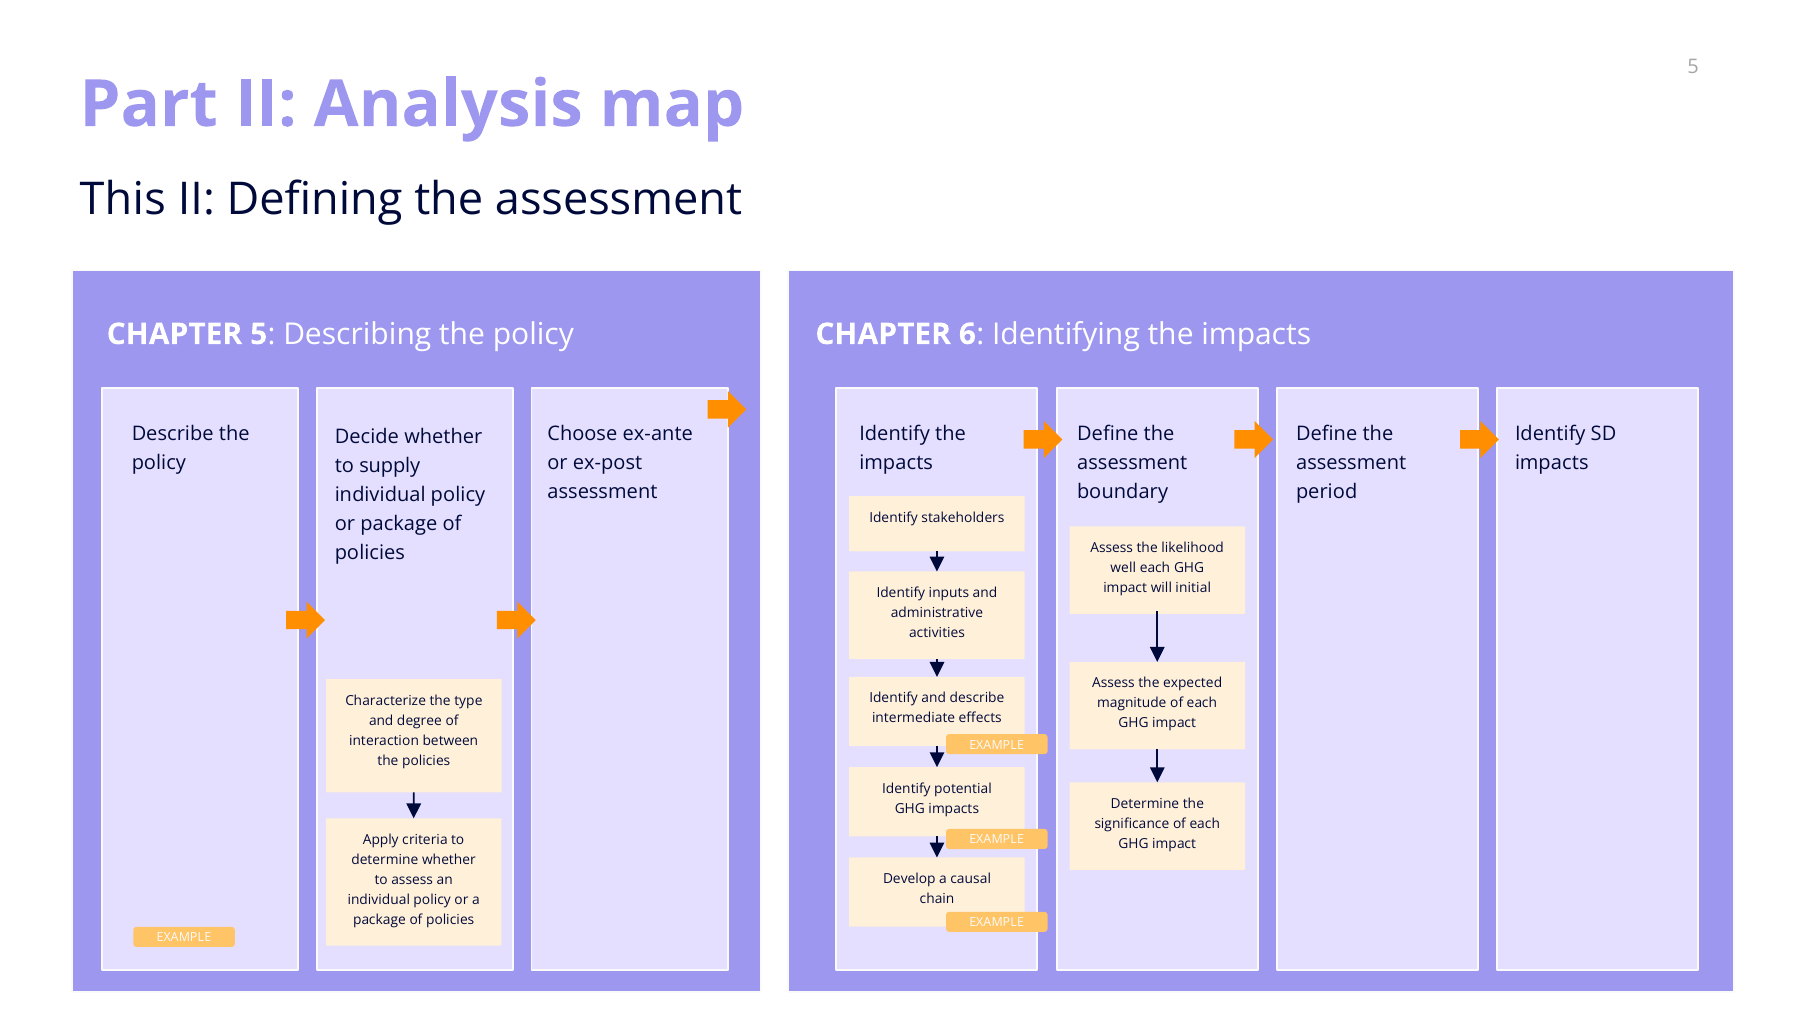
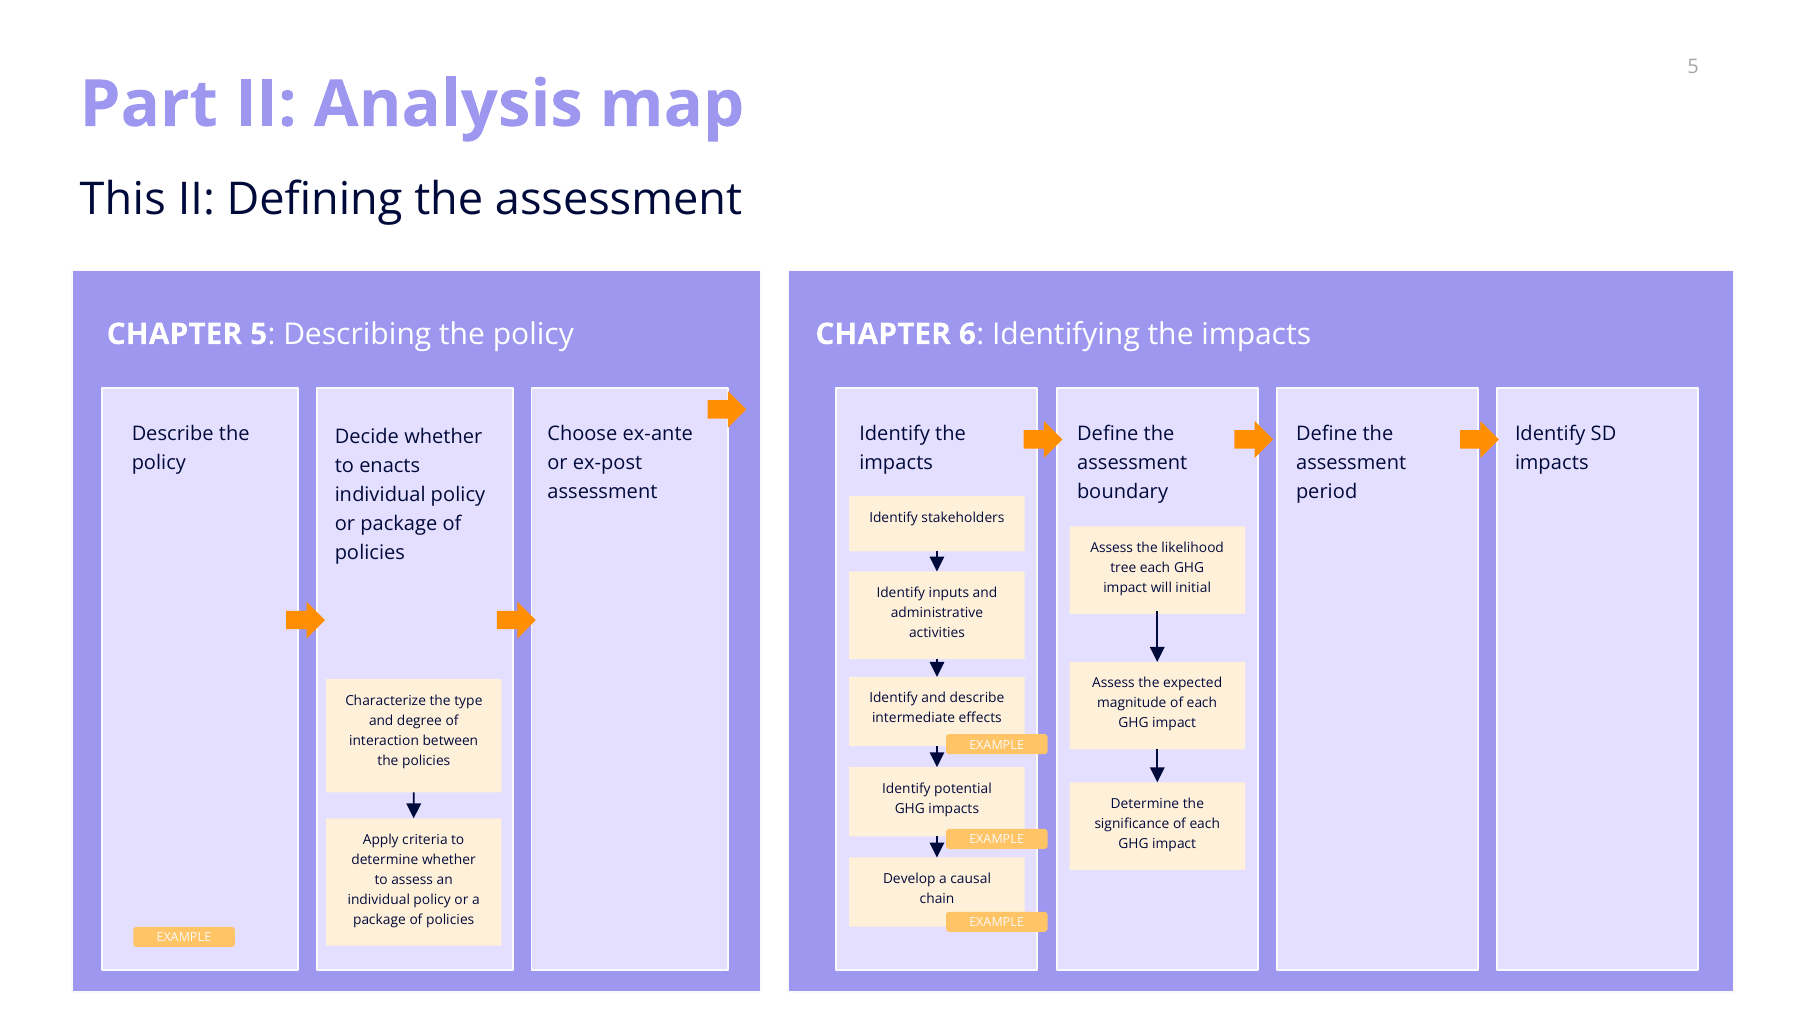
supply: supply -> enacts (390, 466)
well: well -> tree (1123, 568)
